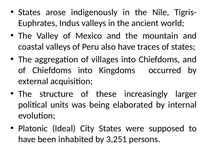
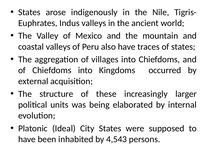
3,251: 3,251 -> 4,543 (117, 139)
